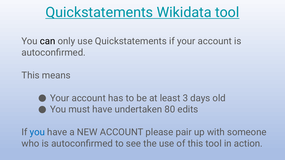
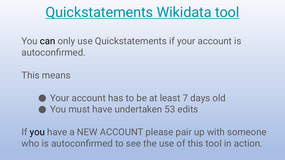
3: 3 -> 7 (185, 98)
80: 80 -> 53 (170, 110)
you colour: blue -> black (37, 132)
